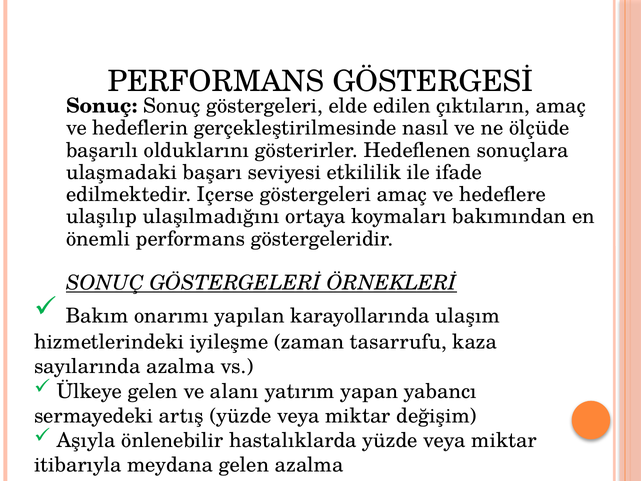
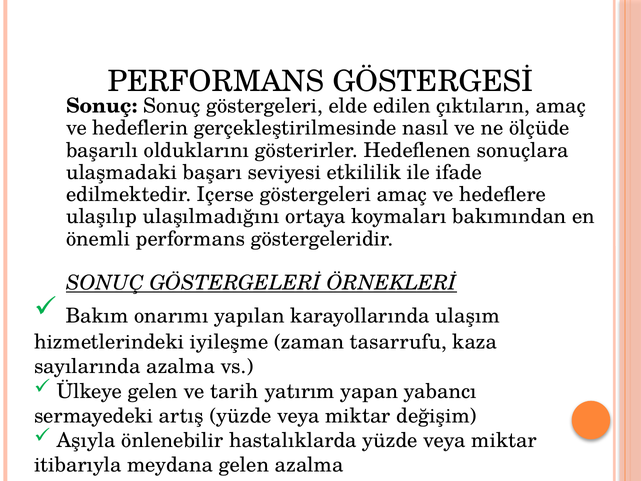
alanı: alanı -> tarih (234, 391)
